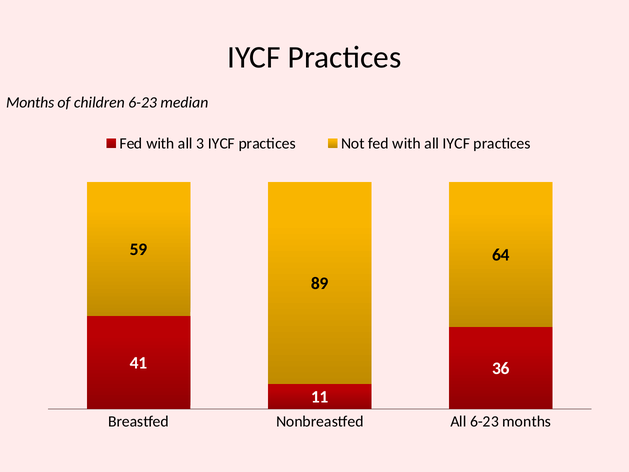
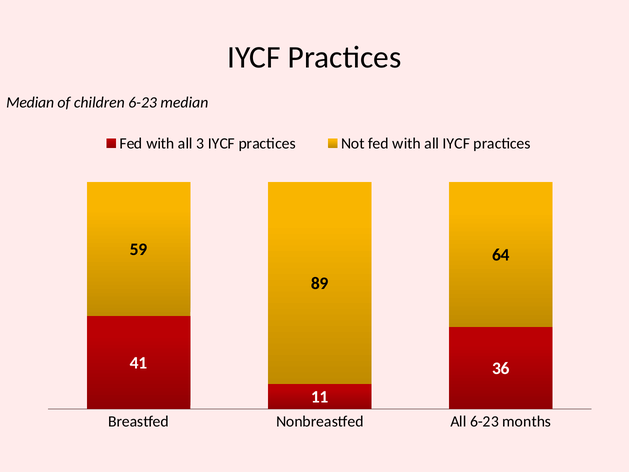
Months: Months -> Median (30, 103)
